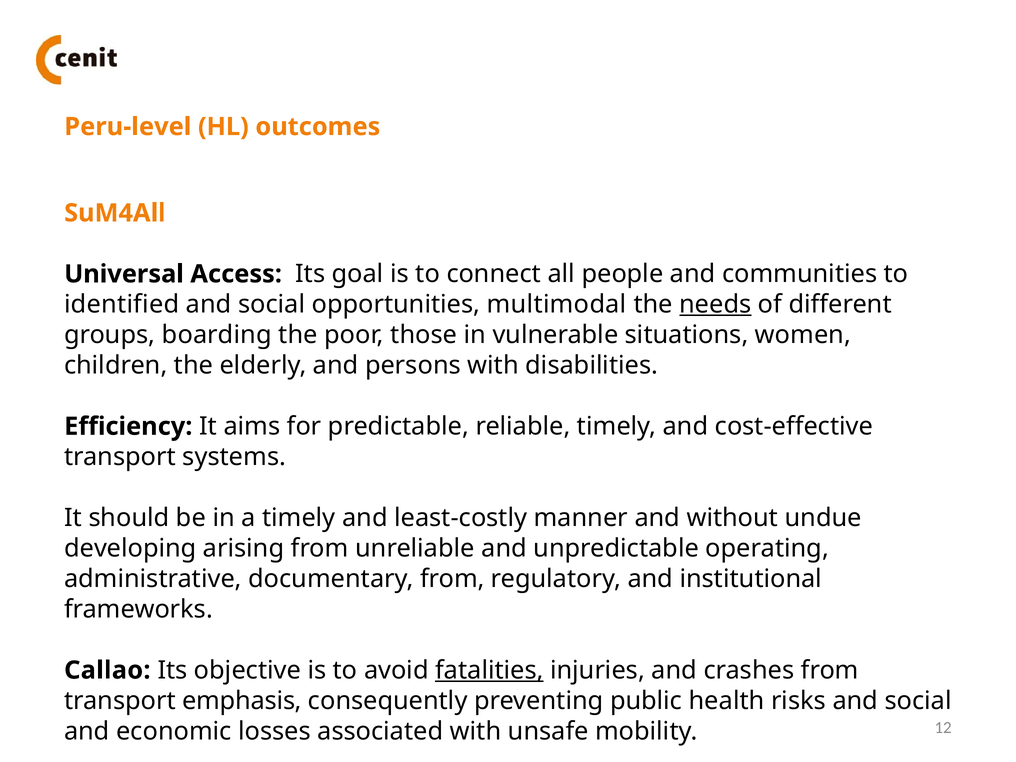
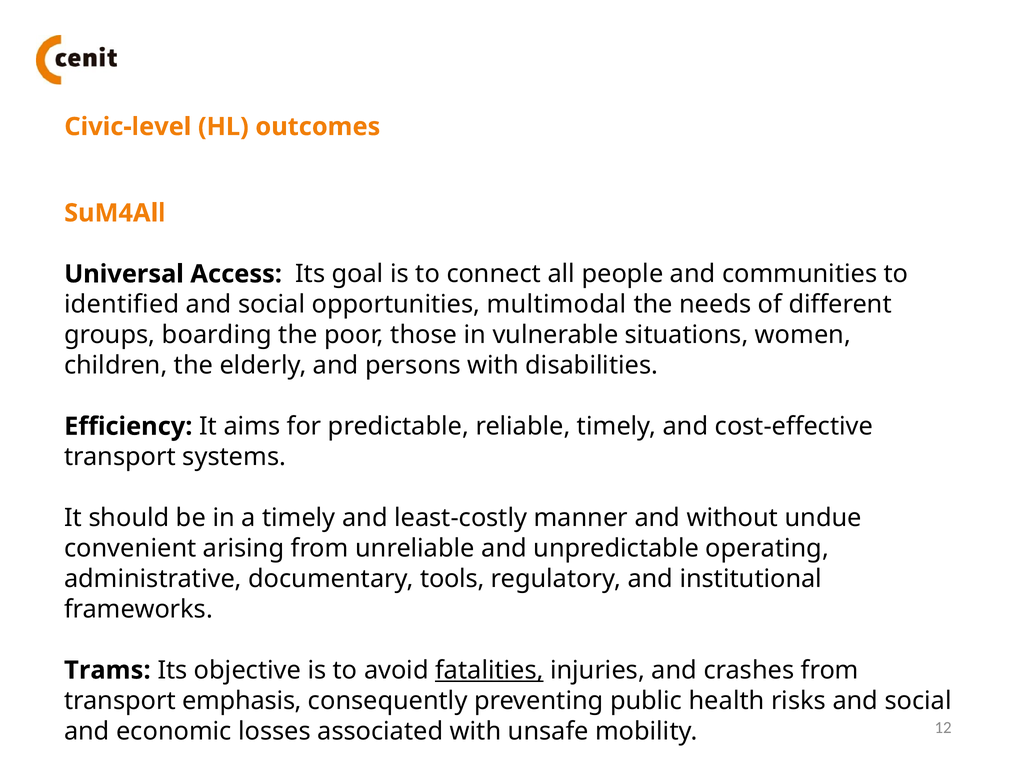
Peru-level: Peru-level -> Civic-level (128, 127)
needs underline: present -> none (715, 304)
developing: developing -> convenient (130, 548)
documentary from: from -> tools (452, 579)
Callao: Callao -> Trams (107, 670)
